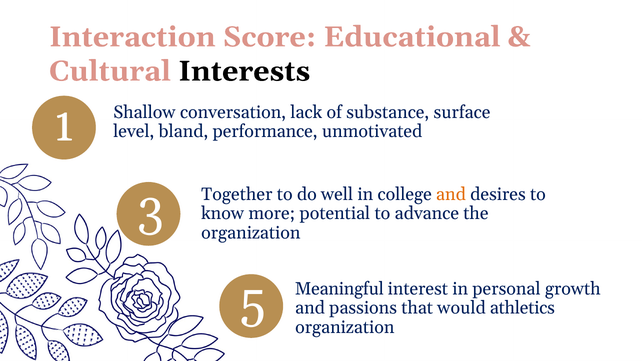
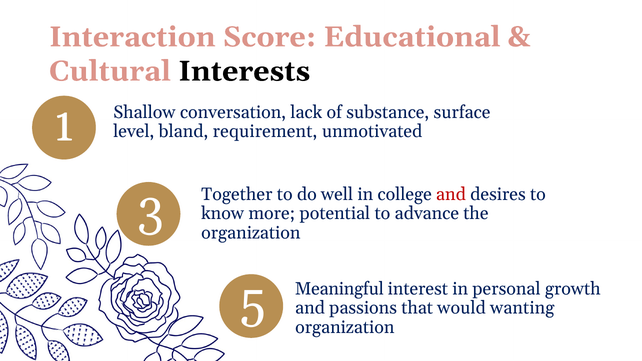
performance: performance -> requirement (265, 132)
and colour: orange -> red (451, 194)
athletics: athletics -> wanting (522, 308)
